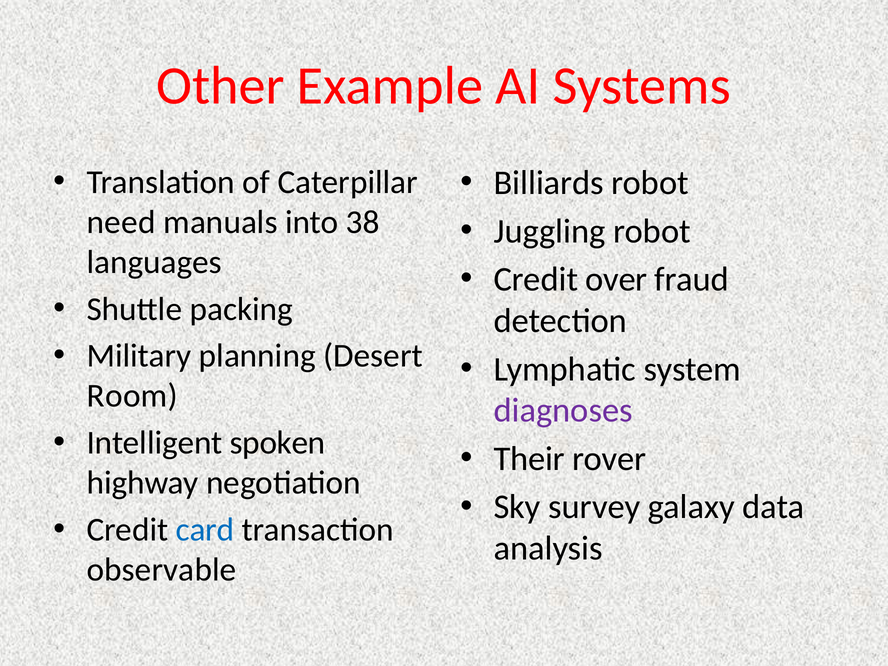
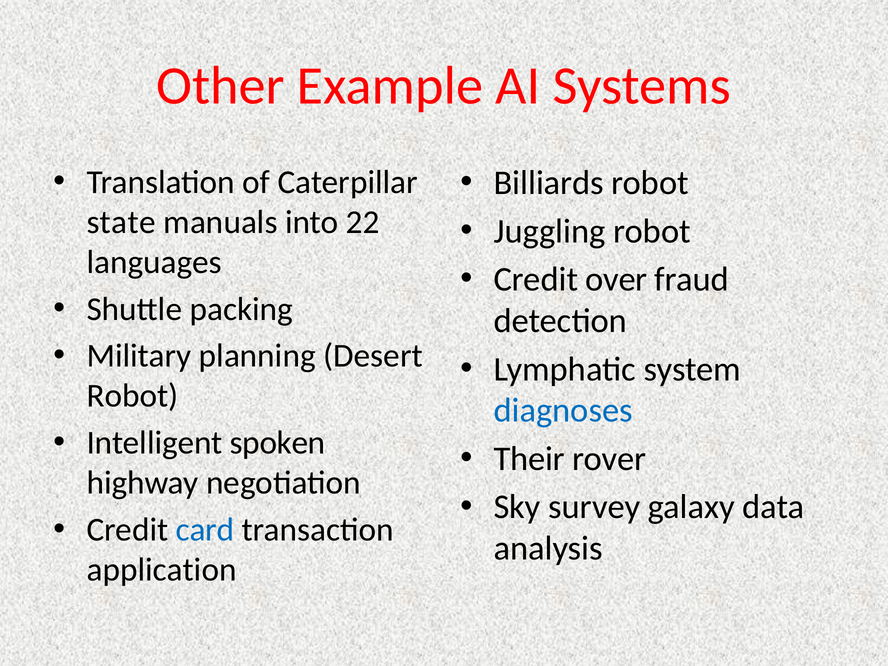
need: need -> state (121, 222)
38: 38 -> 22 (363, 222)
Room: Room -> Robot (133, 396)
diagnoses colour: purple -> blue (563, 410)
observable: observable -> application (162, 570)
